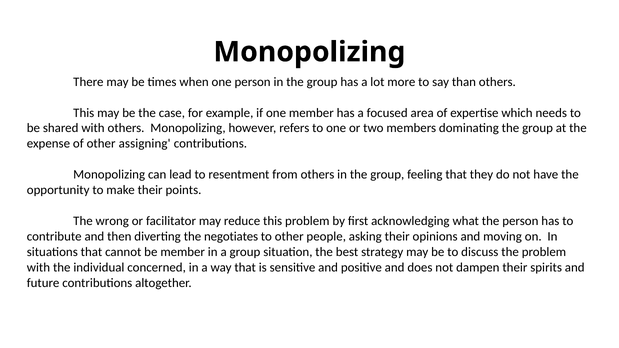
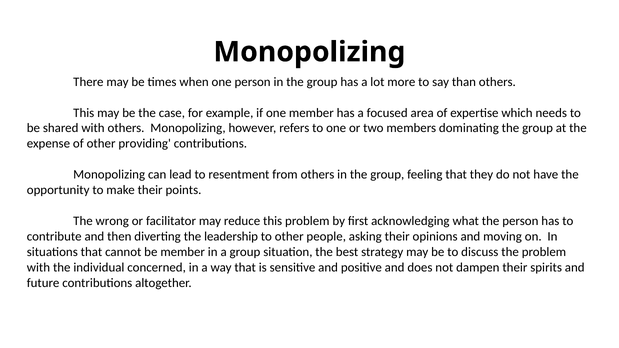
assigning: assigning -> providing (145, 144)
negotiates: negotiates -> leadership (231, 237)
